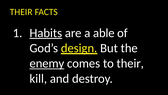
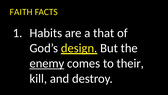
THEIR: THEIR -> FAITH (21, 12)
Habits underline: present -> none (46, 33)
able: able -> that (104, 33)
